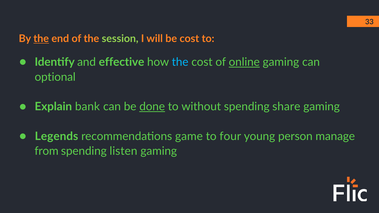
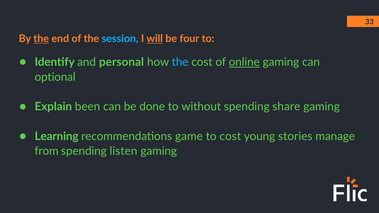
session colour: light green -> light blue (120, 39)
will underline: none -> present (155, 39)
be cost: cost -> four (189, 39)
effective: effective -> personal (121, 62)
bank: bank -> been (88, 107)
done underline: present -> none (152, 107)
Legends: Legends -> Learning (57, 136)
to four: four -> cost (230, 136)
person: person -> stories (295, 136)
